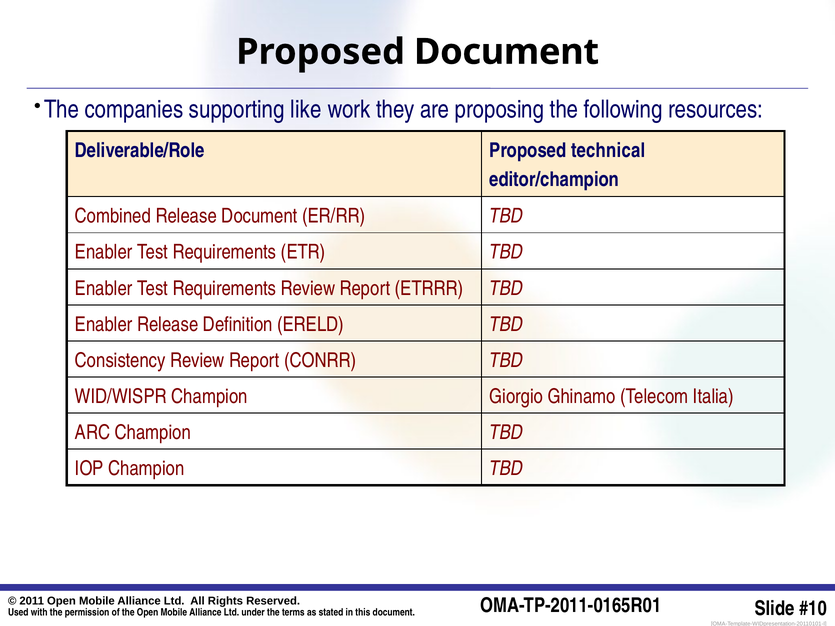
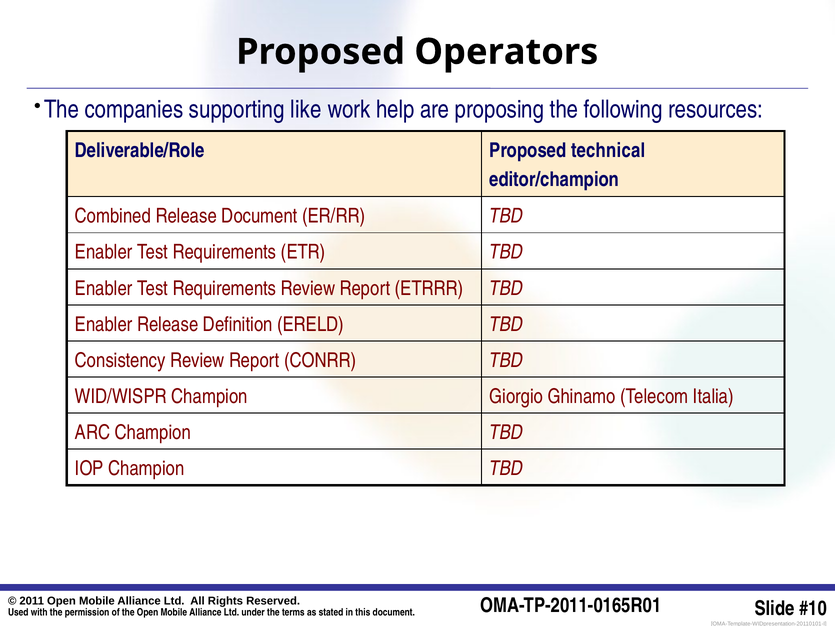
Proposed Document: Document -> Operators (506, 52)
they: they -> help (395, 110)
